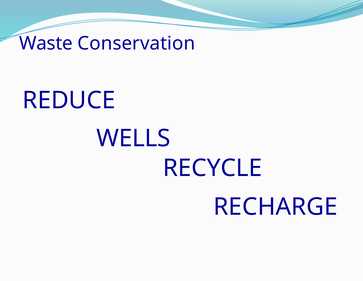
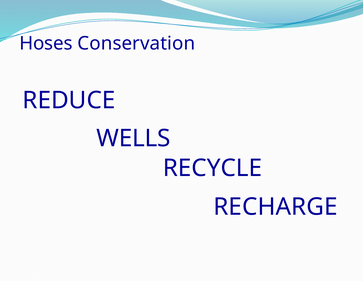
Waste: Waste -> Hoses (46, 43)
